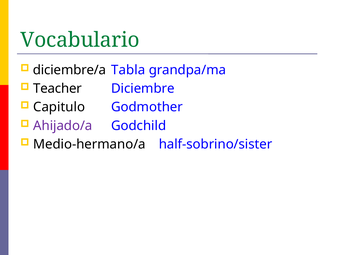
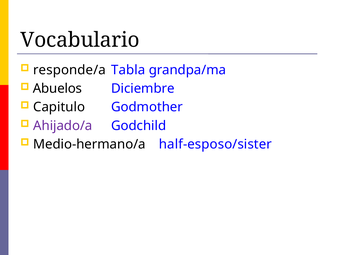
Vocabulario colour: green -> black (80, 40)
diciembre/a: diciembre/a -> responde/a (69, 70)
Teacher: Teacher -> Abuelos (57, 89)
half-sobrino/sister: half-sobrino/sister -> half-esposo/sister (215, 144)
